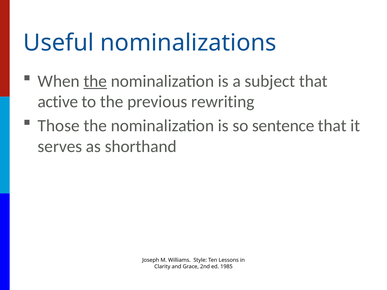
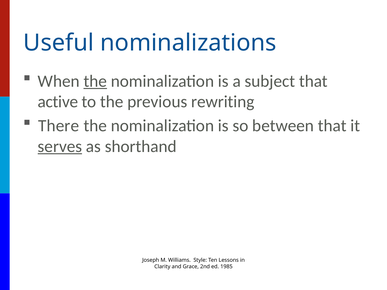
Those: Those -> There (59, 126)
sentence: sentence -> between (283, 126)
serves underline: none -> present (60, 147)
